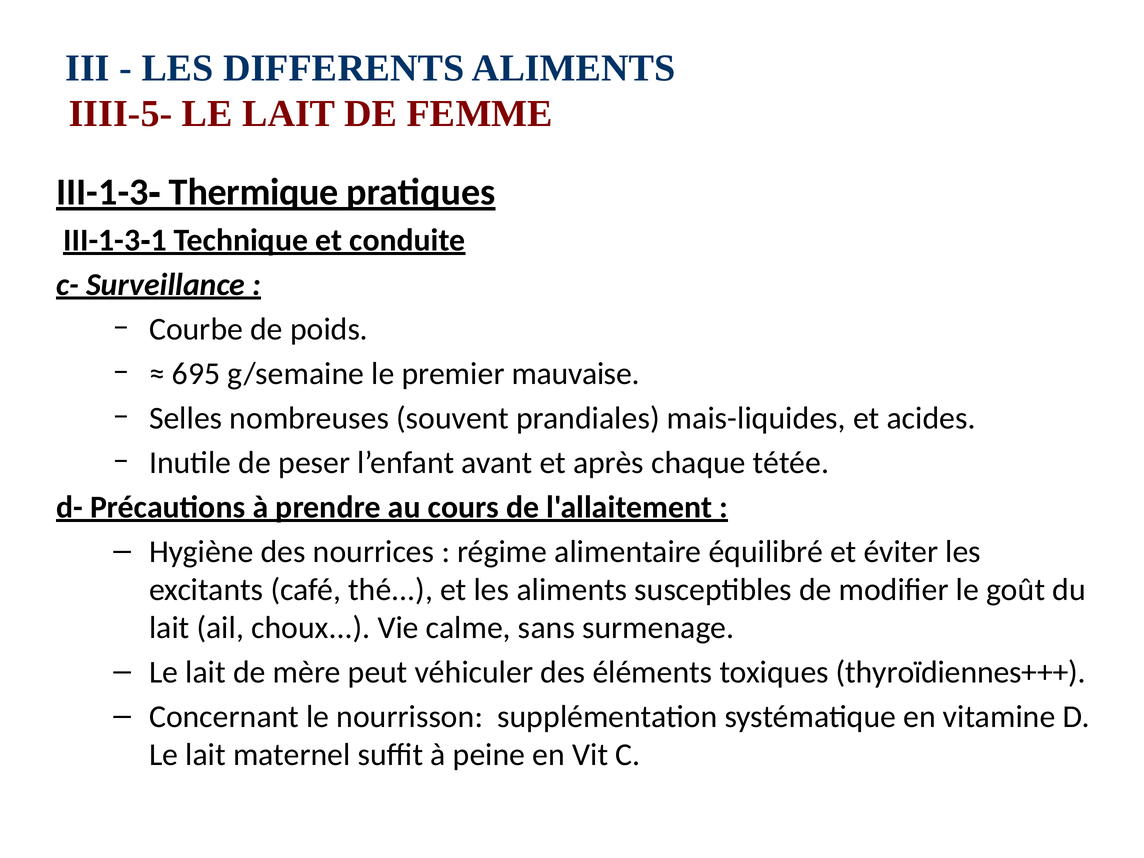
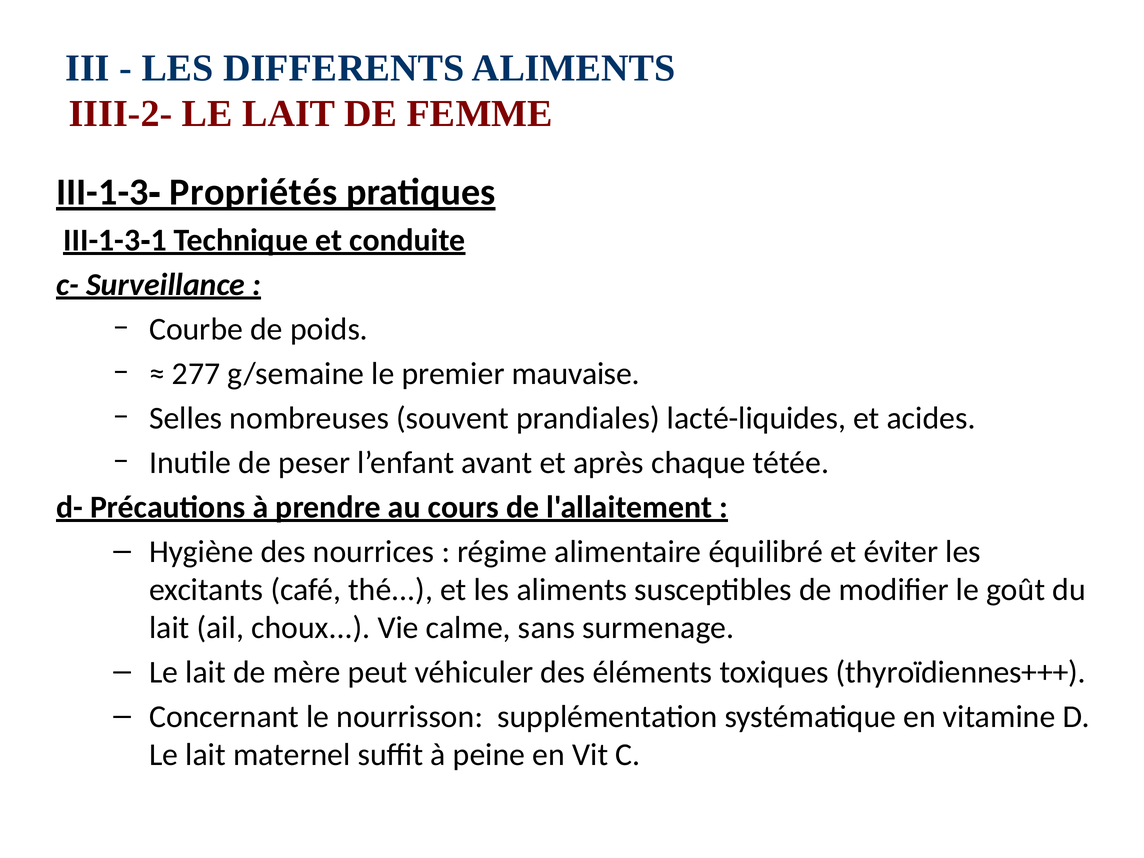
IIII-5‑: IIII-5‑ -> IIII-2‑ (120, 114)
Thermique: Thermique -> Propriétés (253, 192)
695: 695 -> 277 (196, 374)
mais-liquides: mais-liquides -> lacté-liquides (756, 418)
